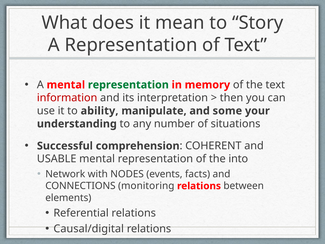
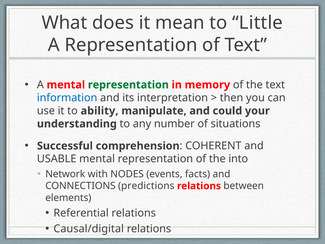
Story: Story -> Little (258, 23)
information colour: red -> blue (67, 98)
some: some -> could (227, 111)
monitoring: monitoring -> predictions (146, 186)
